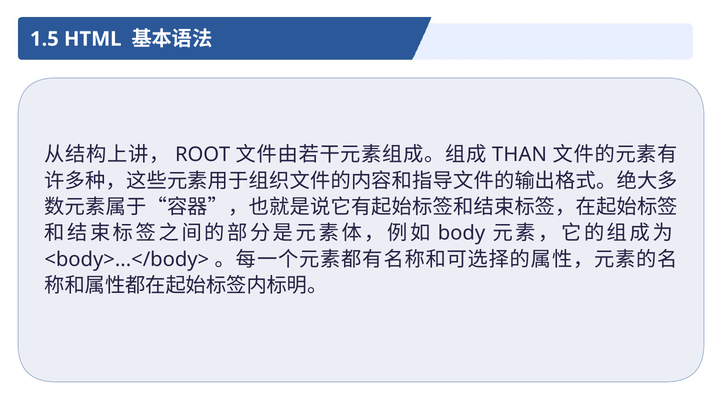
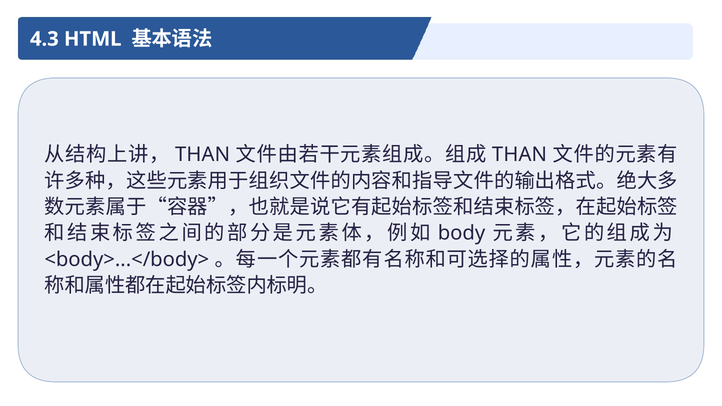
1.5: 1.5 -> 4.3 (44, 39)
ROOT: ROOT -> THAN (203, 155)
